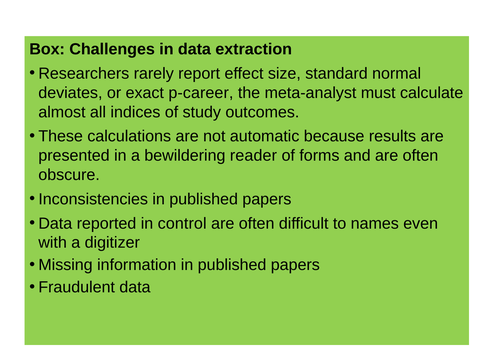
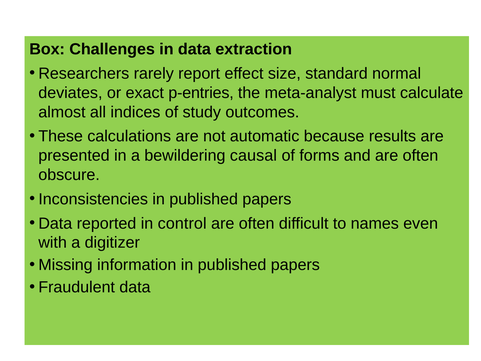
p-career: p-career -> p-entries (201, 93)
reader: reader -> causal (253, 155)
